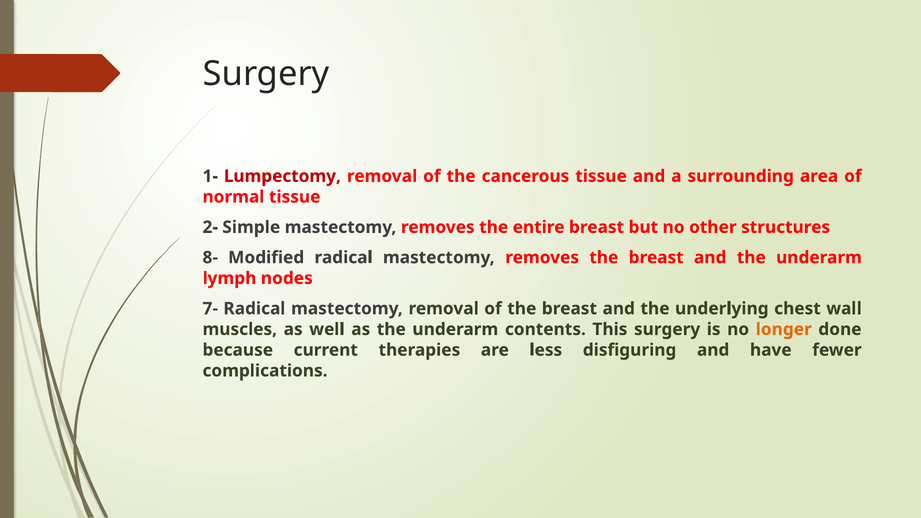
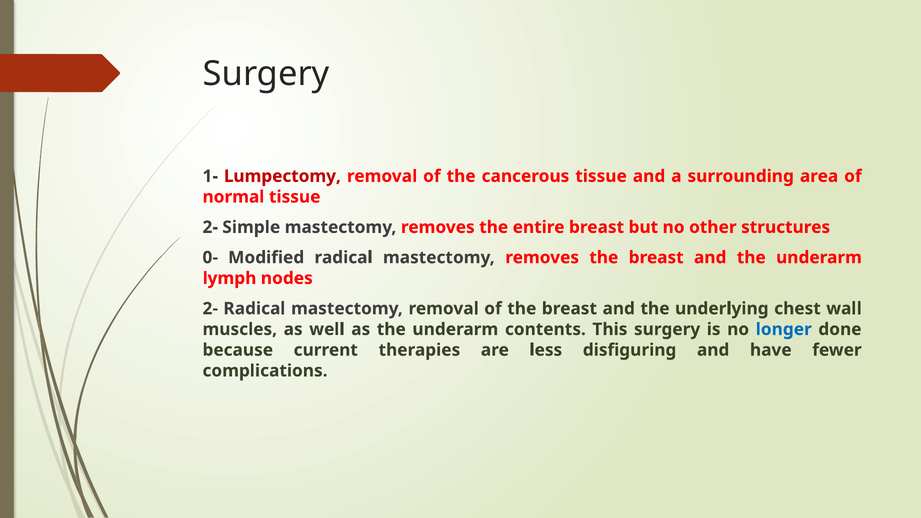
8-: 8- -> 0- (210, 258)
7-: 7- -> 2- (210, 309)
longer colour: orange -> blue (784, 329)
